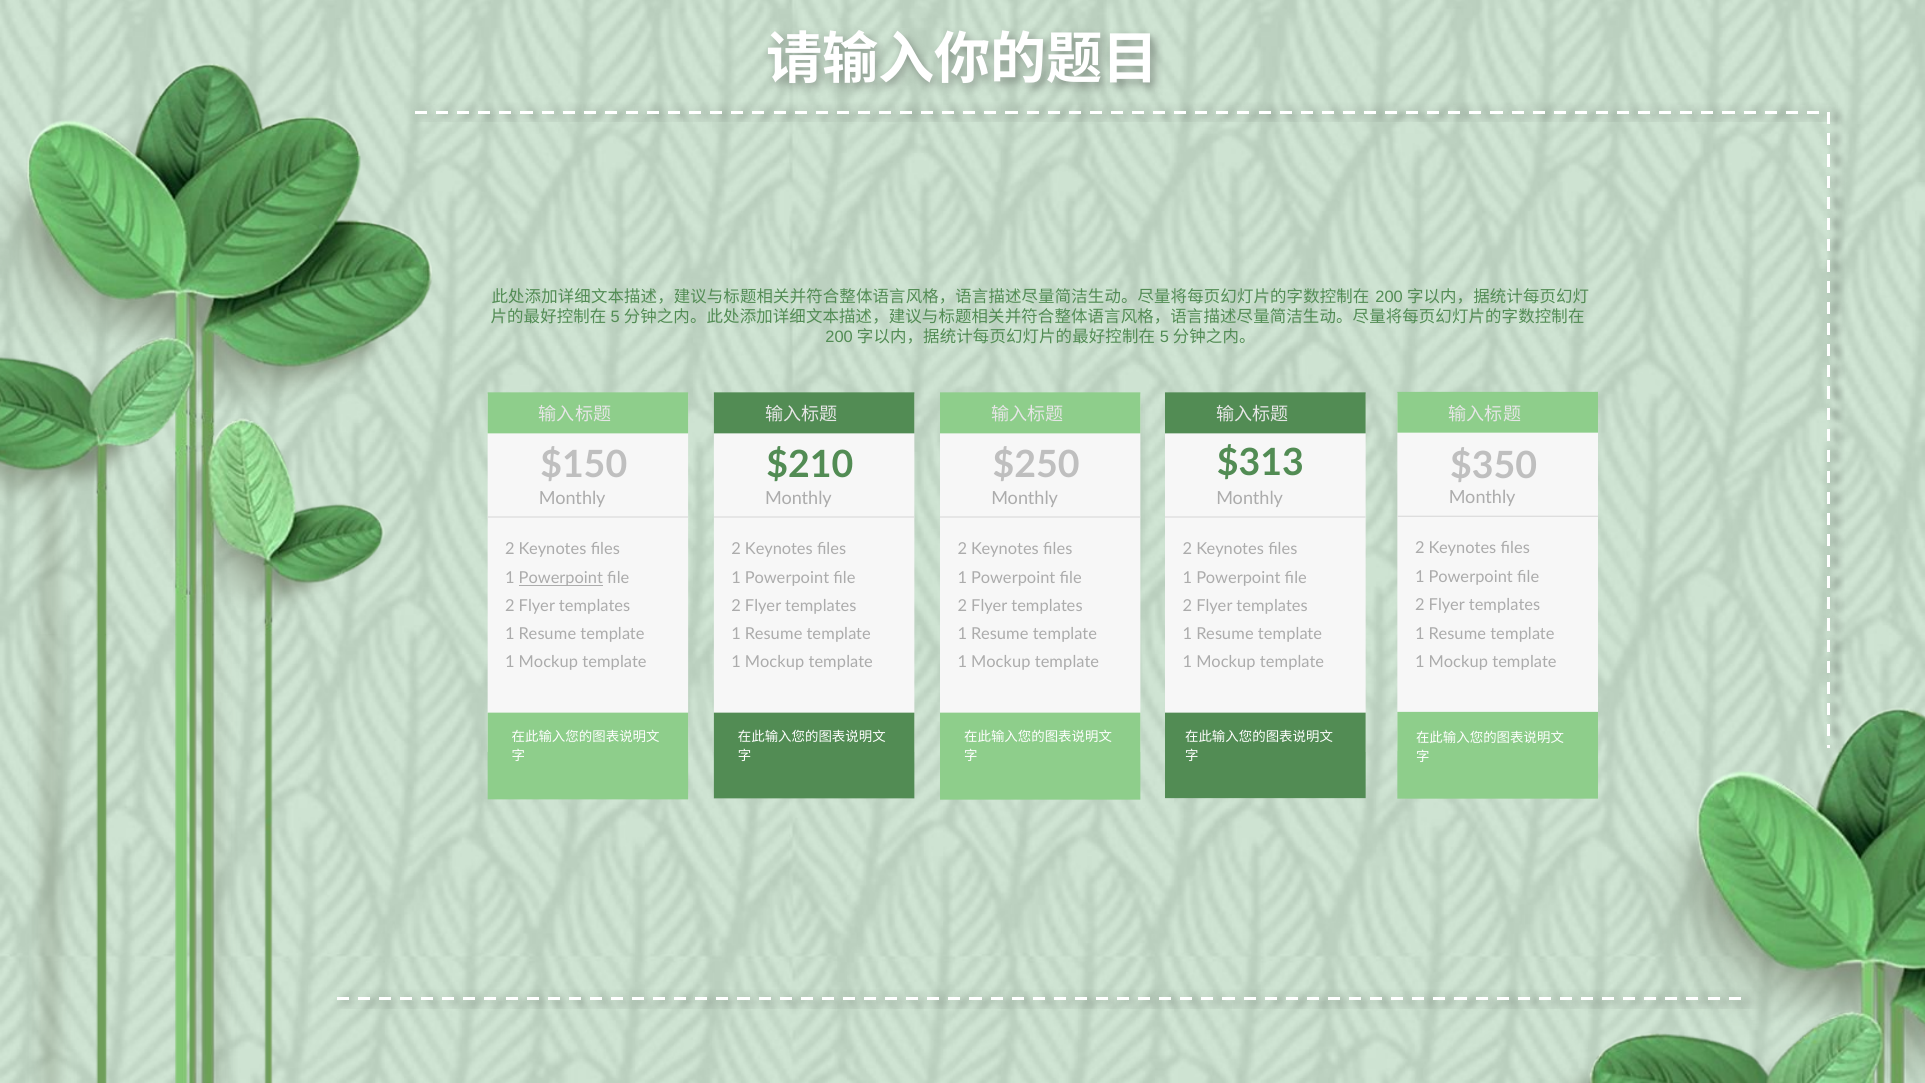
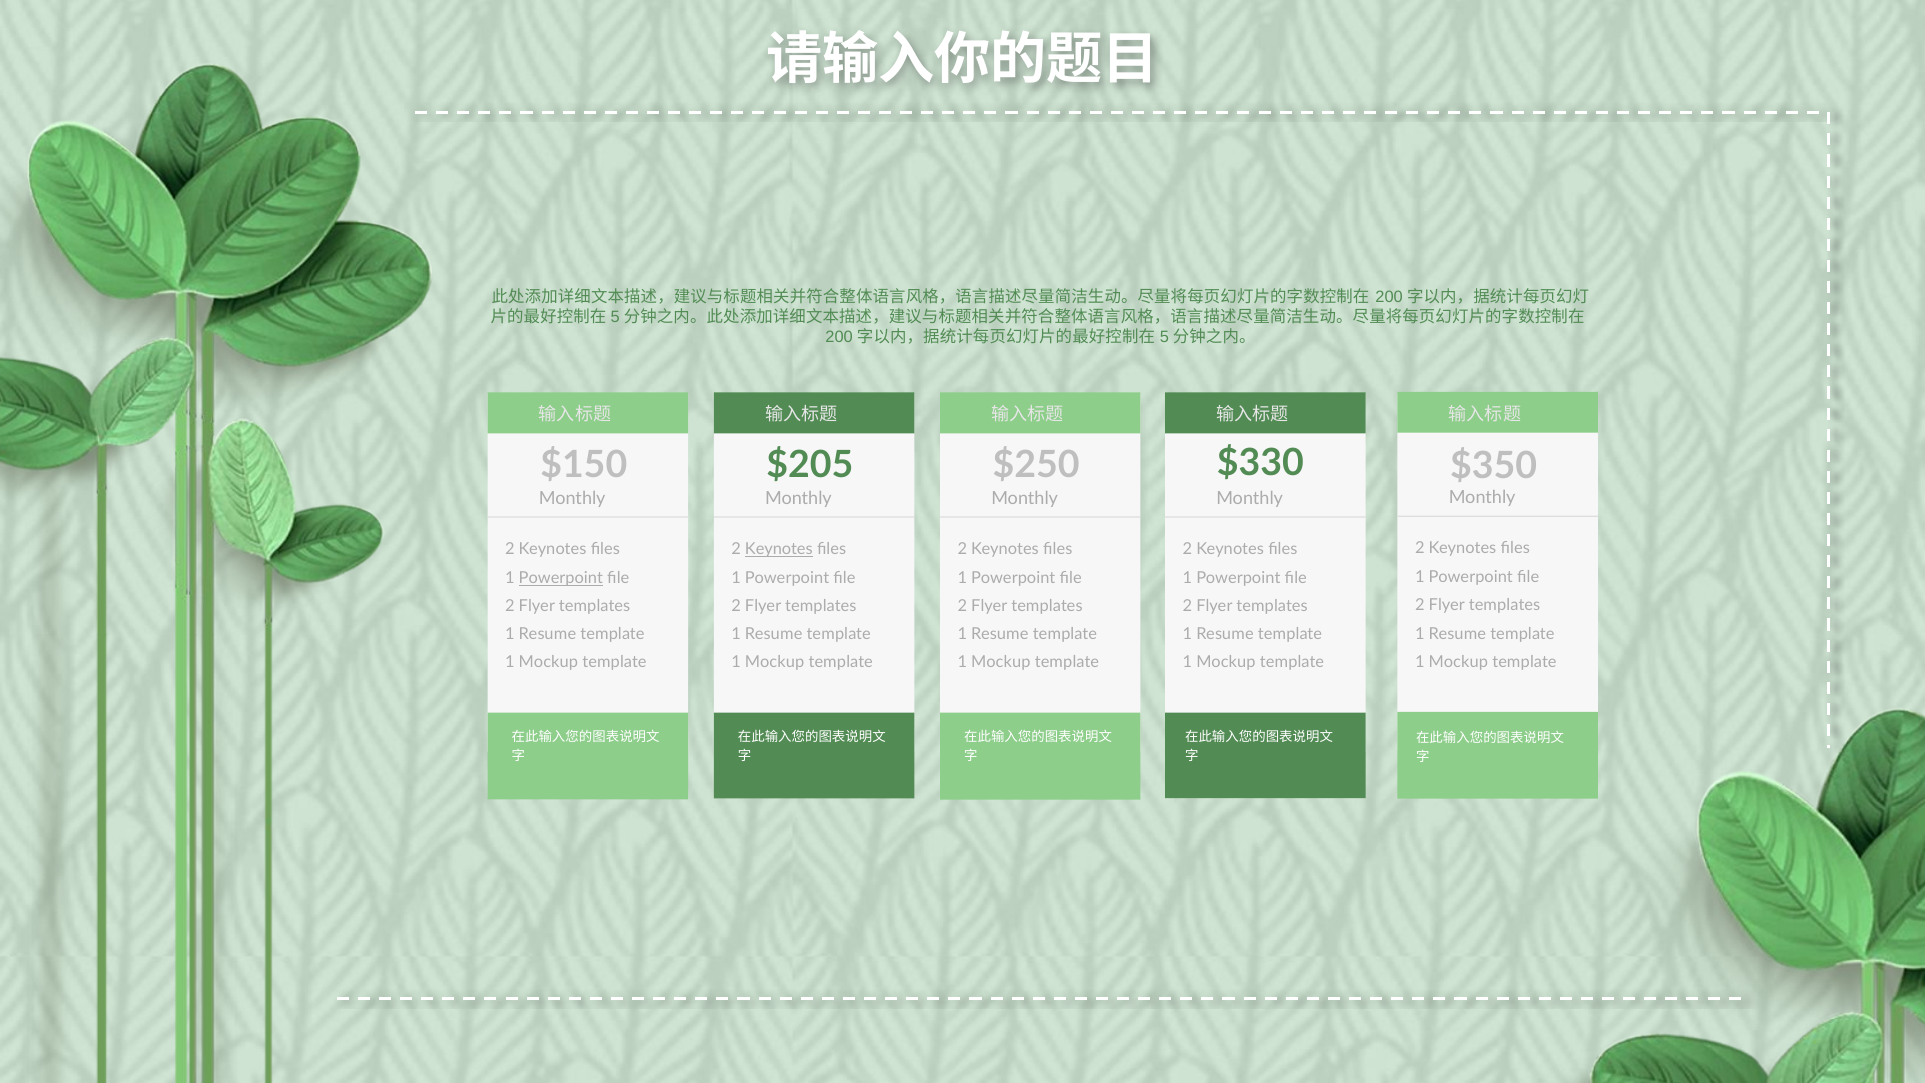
$313: $313 -> $330 (1260, 463)
$210: $210 -> $205 (810, 465)
Keynotes underline: none -> present (779, 549)
